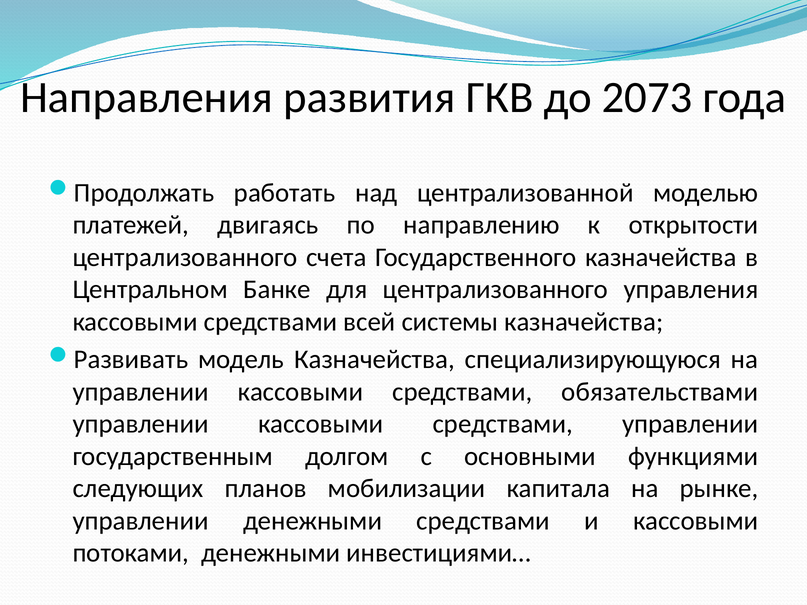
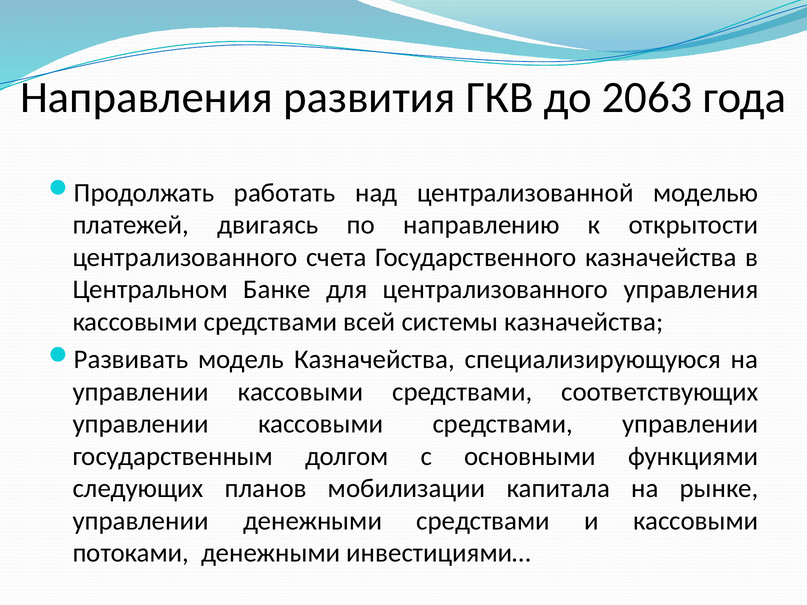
2073: 2073 -> 2063 (647, 97)
обязательствами: обязательствами -> соответствующих (660, 392)
